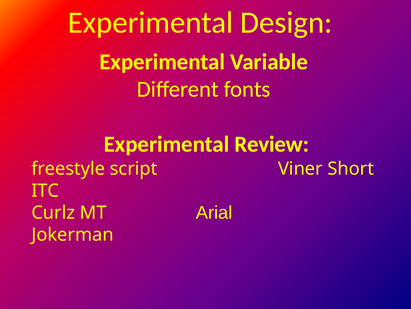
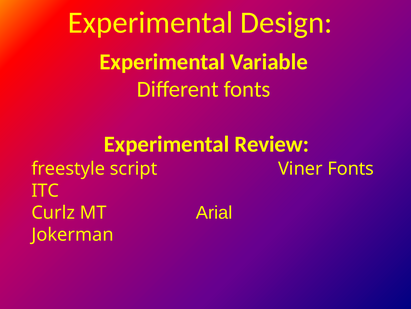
Viner Short: Short -> Fonts (351, 168)
